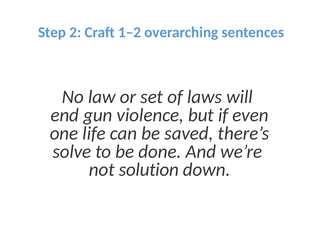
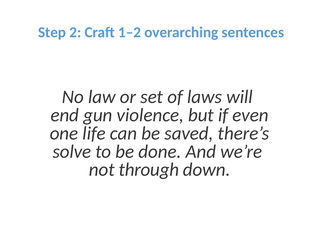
solution: solution -> through (149, 169)
